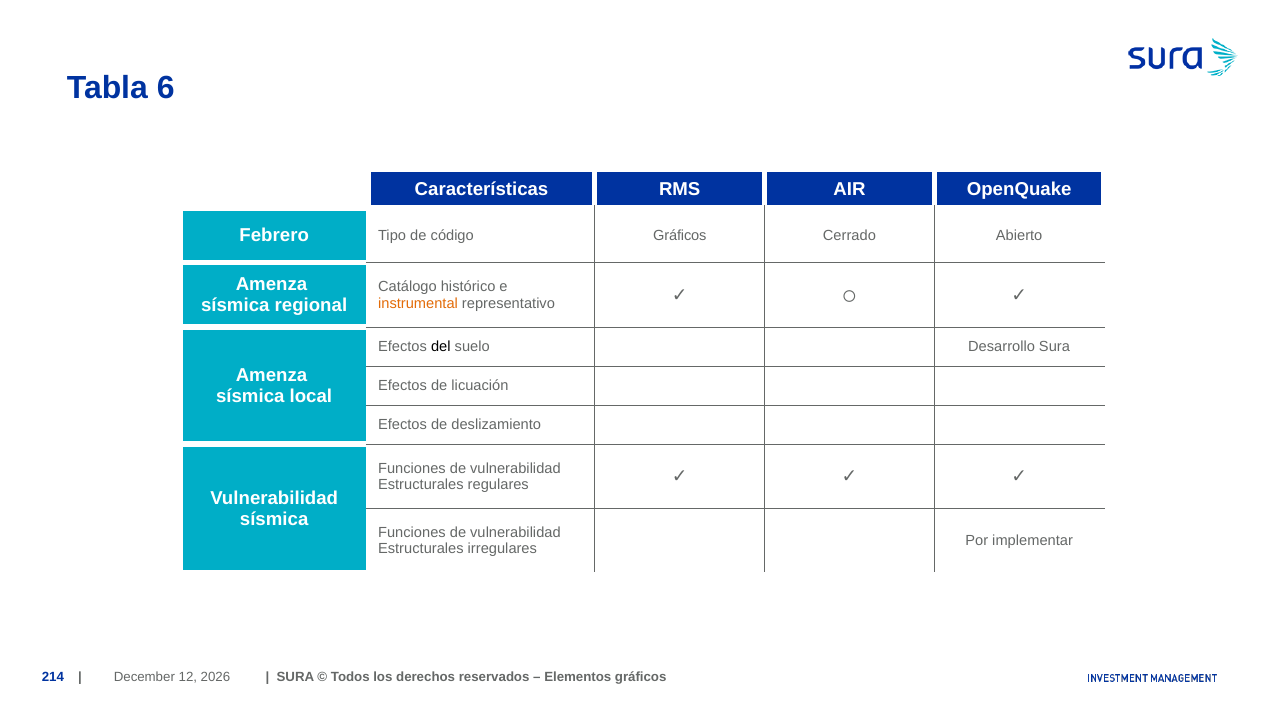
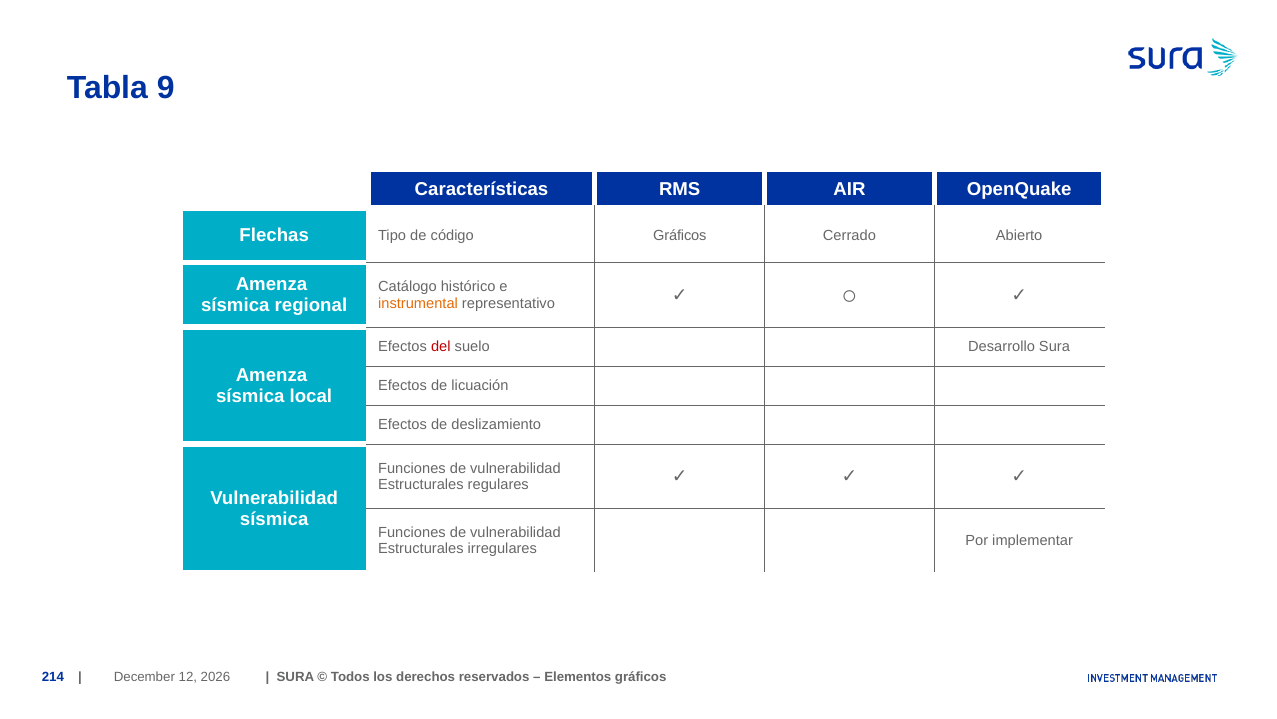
6: 6 -> 9 (166, 87)
Febrero: Febrero -> Flechas (274, 236)
del colour: black -> red (441, 347)
